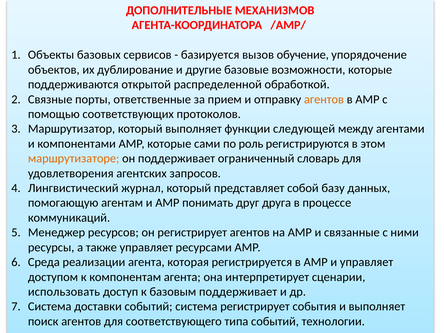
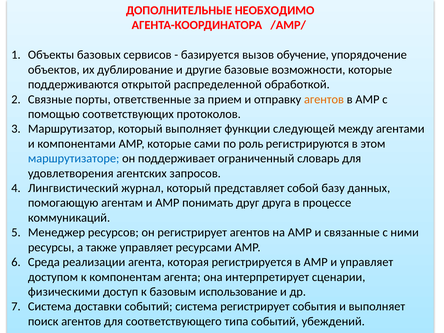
МЕХАНИЗМОВ: МЕХАНИЗМОВ -> НЕОБХОДИМО (275, 10)
маршрутизаторе colour: orange -> blue (74, 158)
использовать: использовать -> физическими (64, 292)
базовым поддерживает: поддерживает -> использование (238, 292)
технологии: технологии -> убеждений (333, 321)
